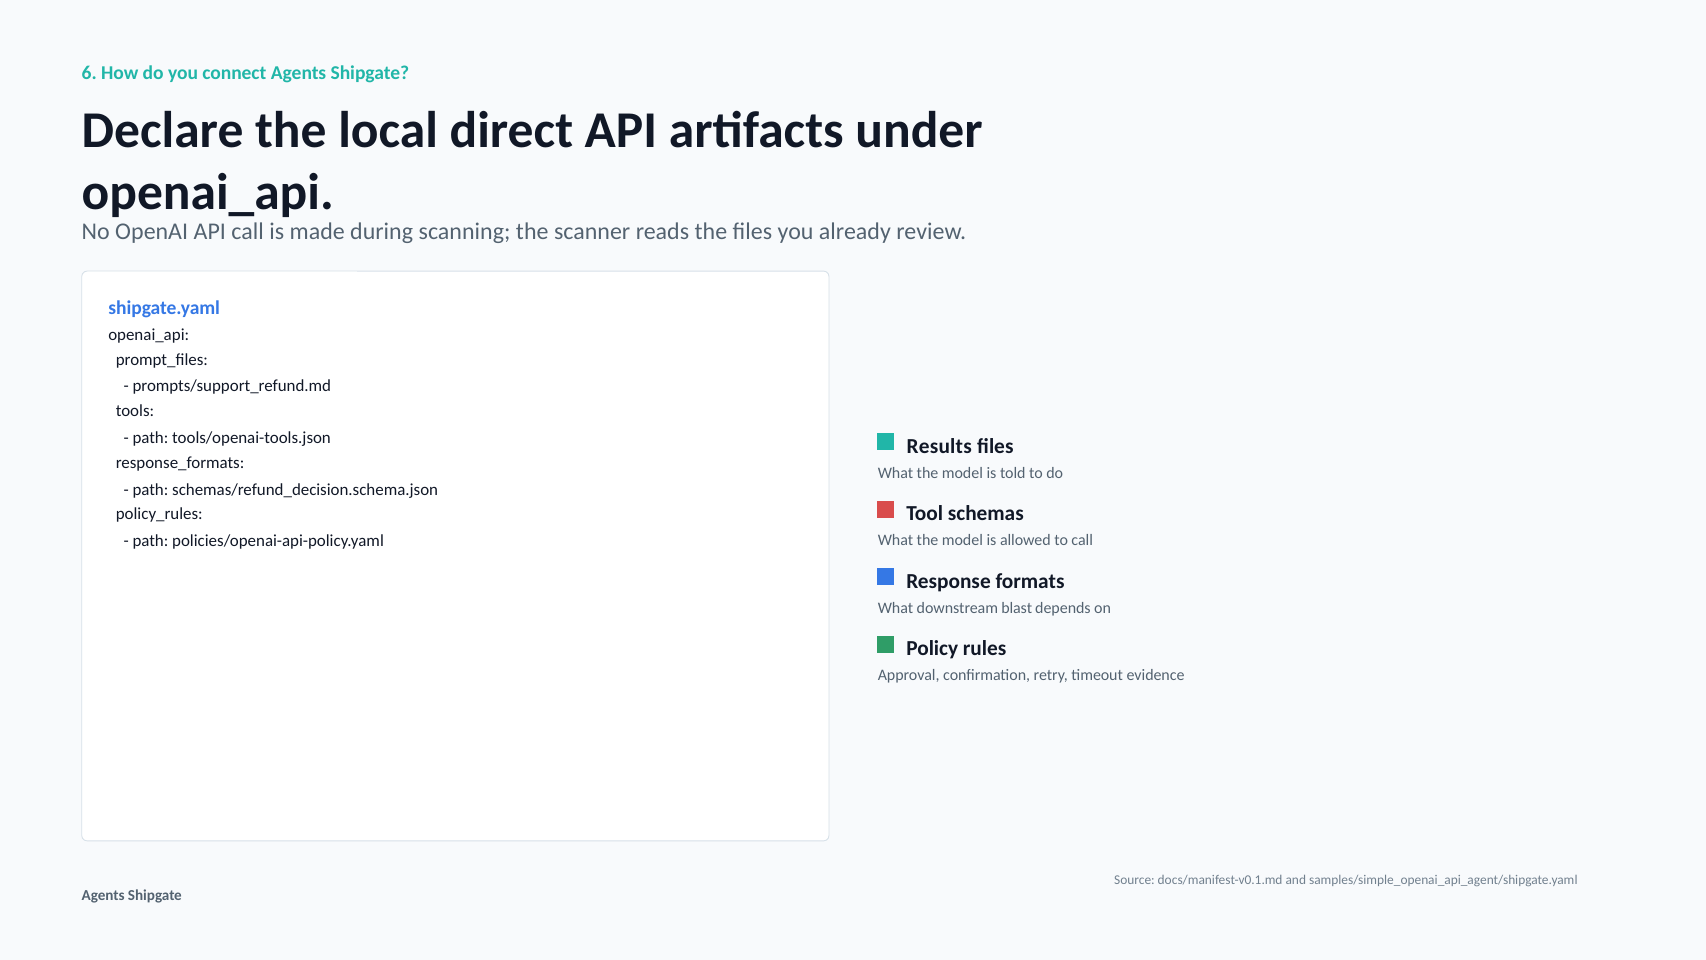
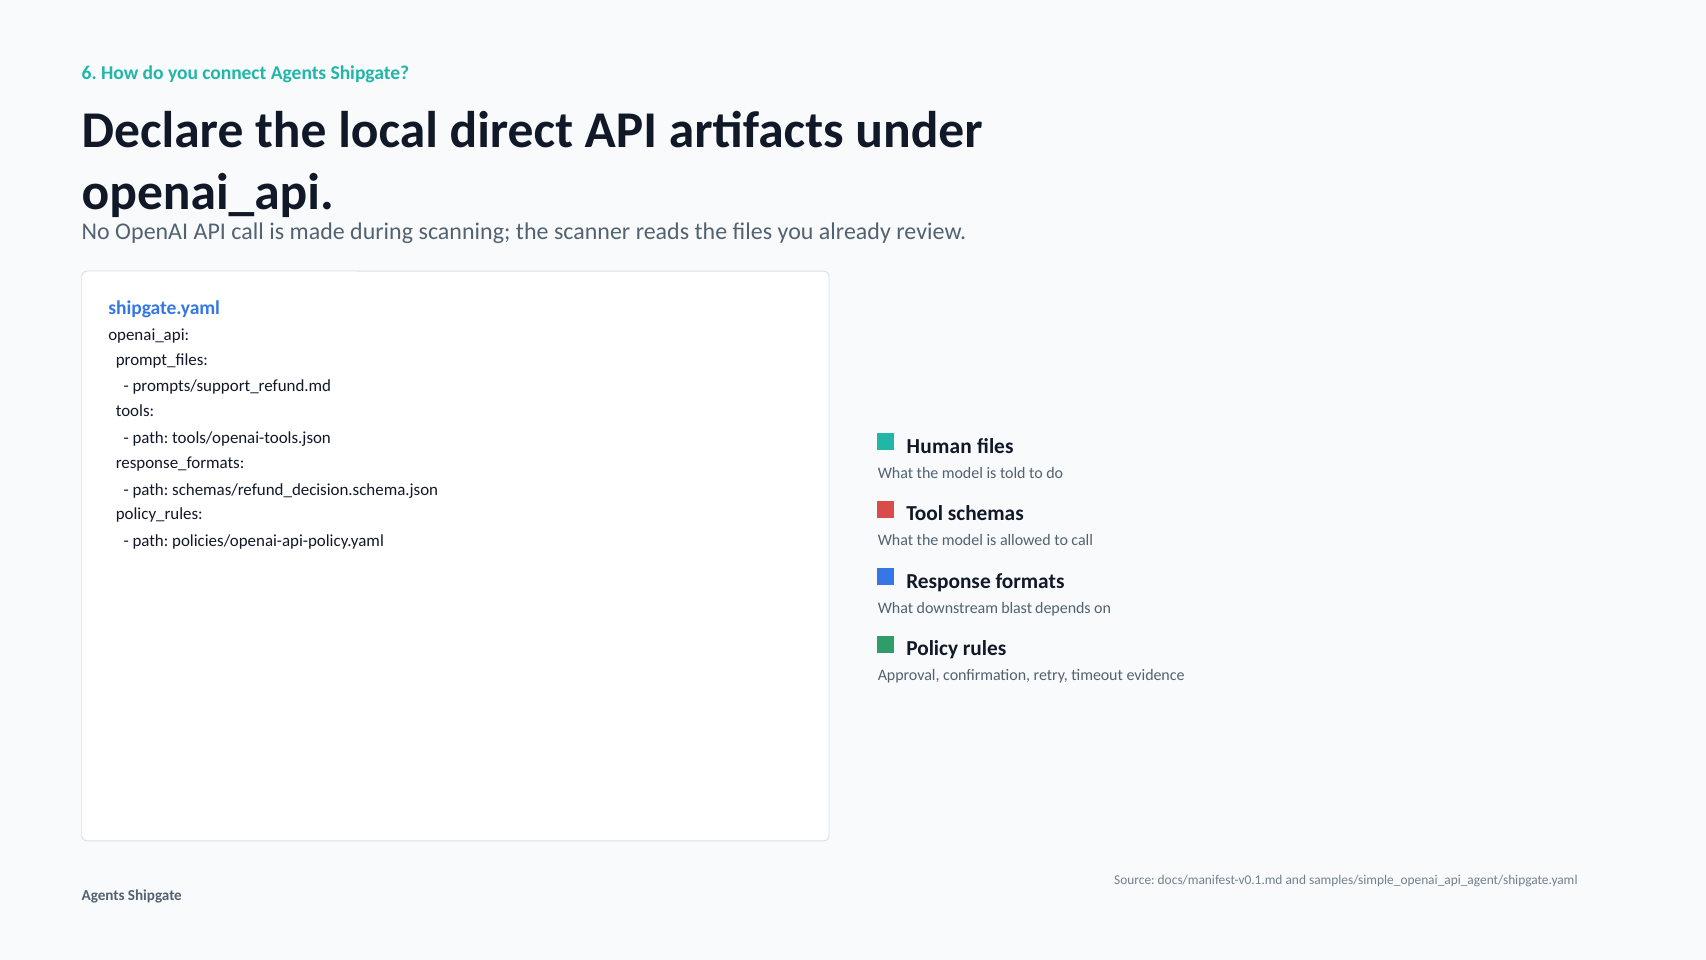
Results: Results -> Human (939, 446)
